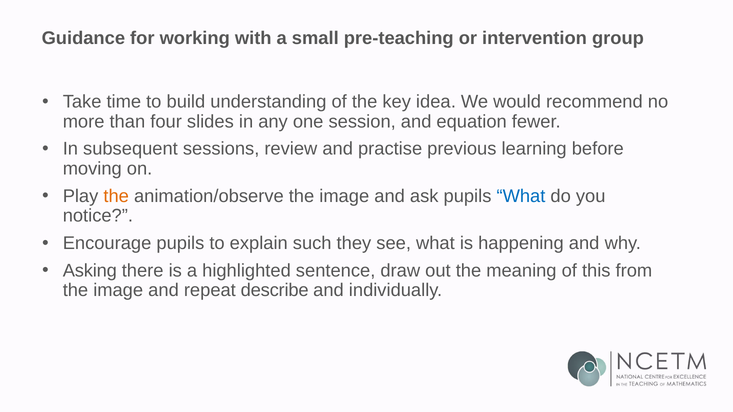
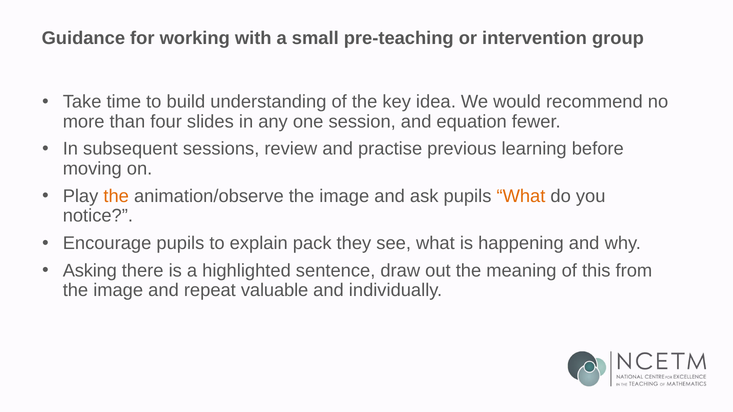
What colour: blue -> orange (521, 196)
such: such -> pack (312, 243)
describe: describe -> valuable (275, 291)
